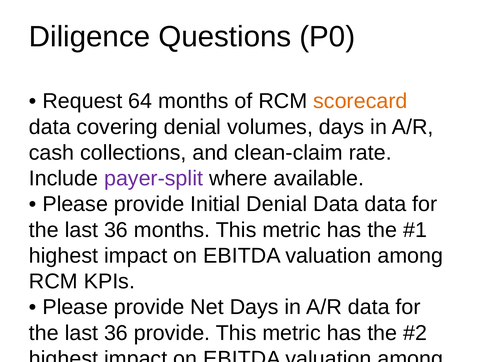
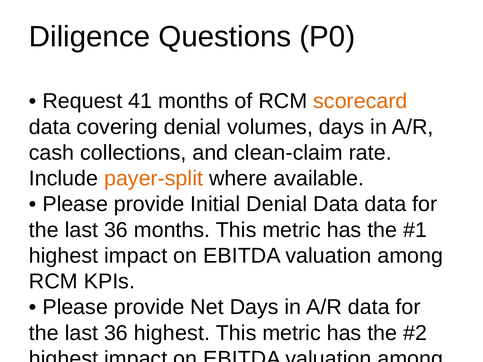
64: 64 -> 41 (140, 101)
payer-split colour: purple -> orange (154, 179)
36 provide: provide -> highest (172, 333)
